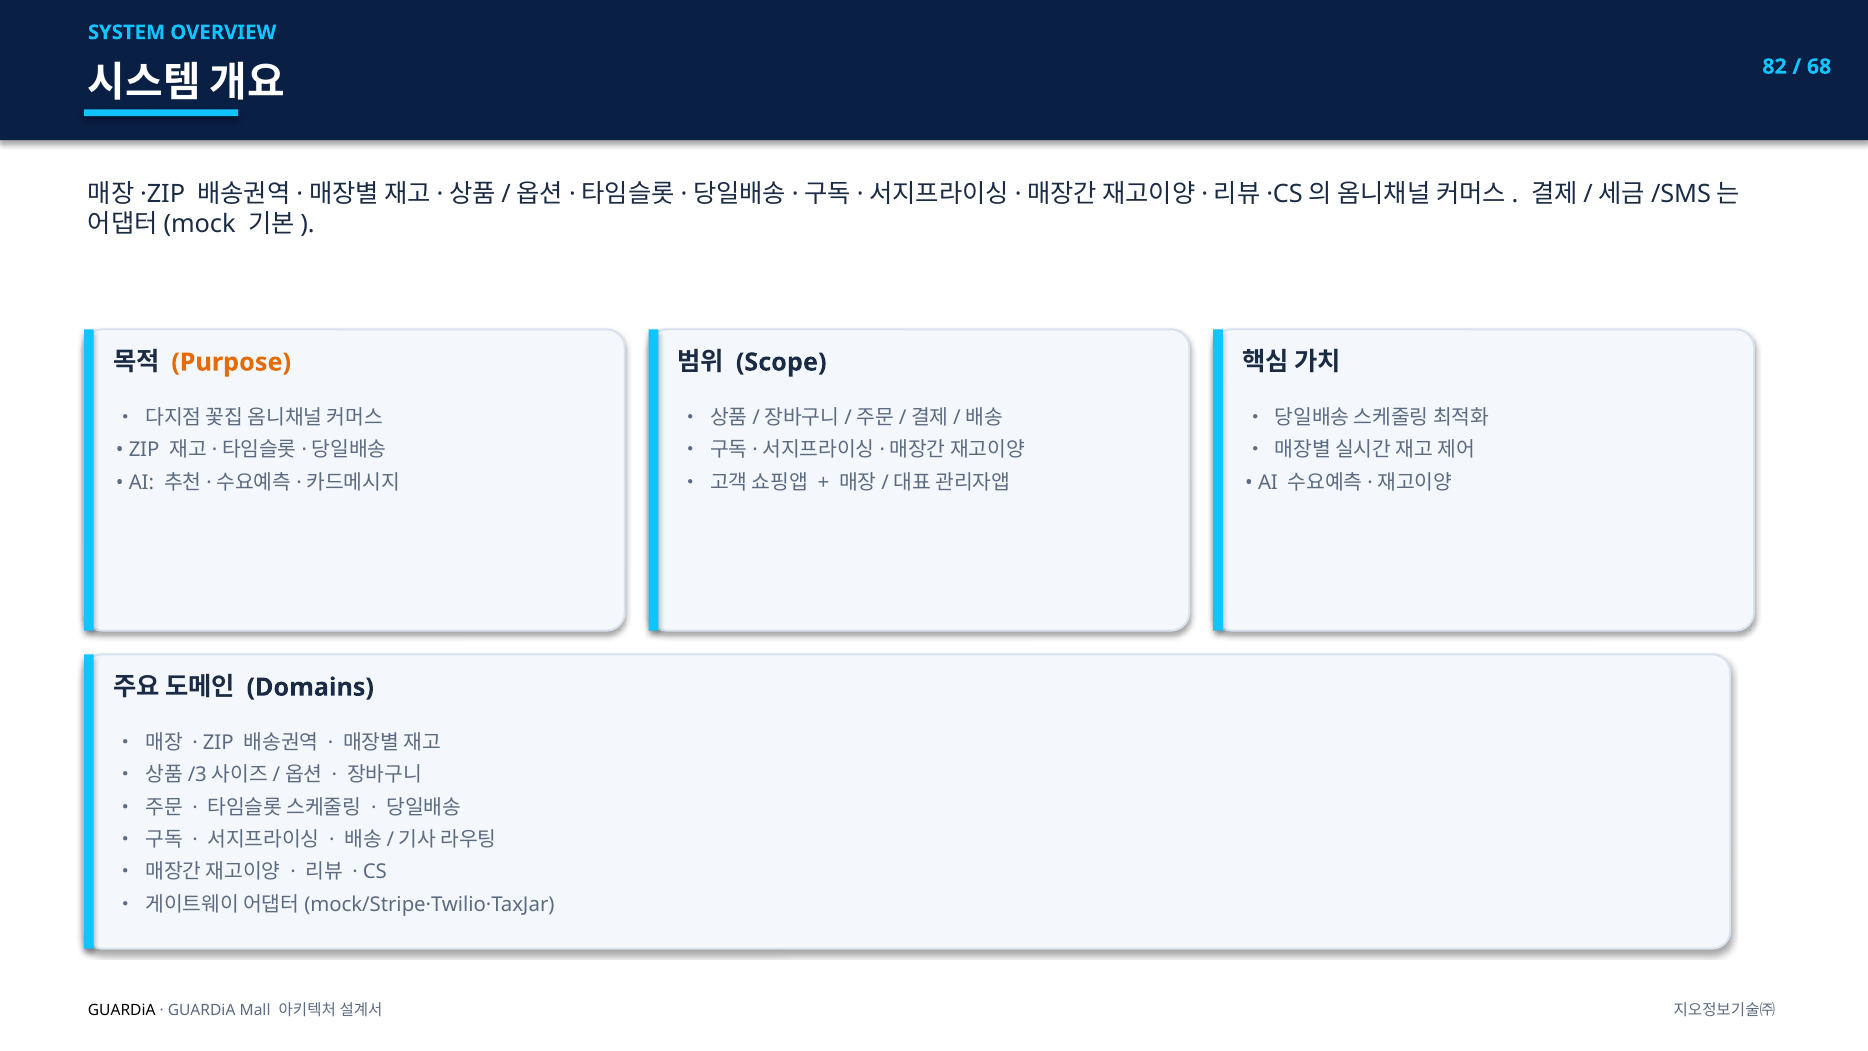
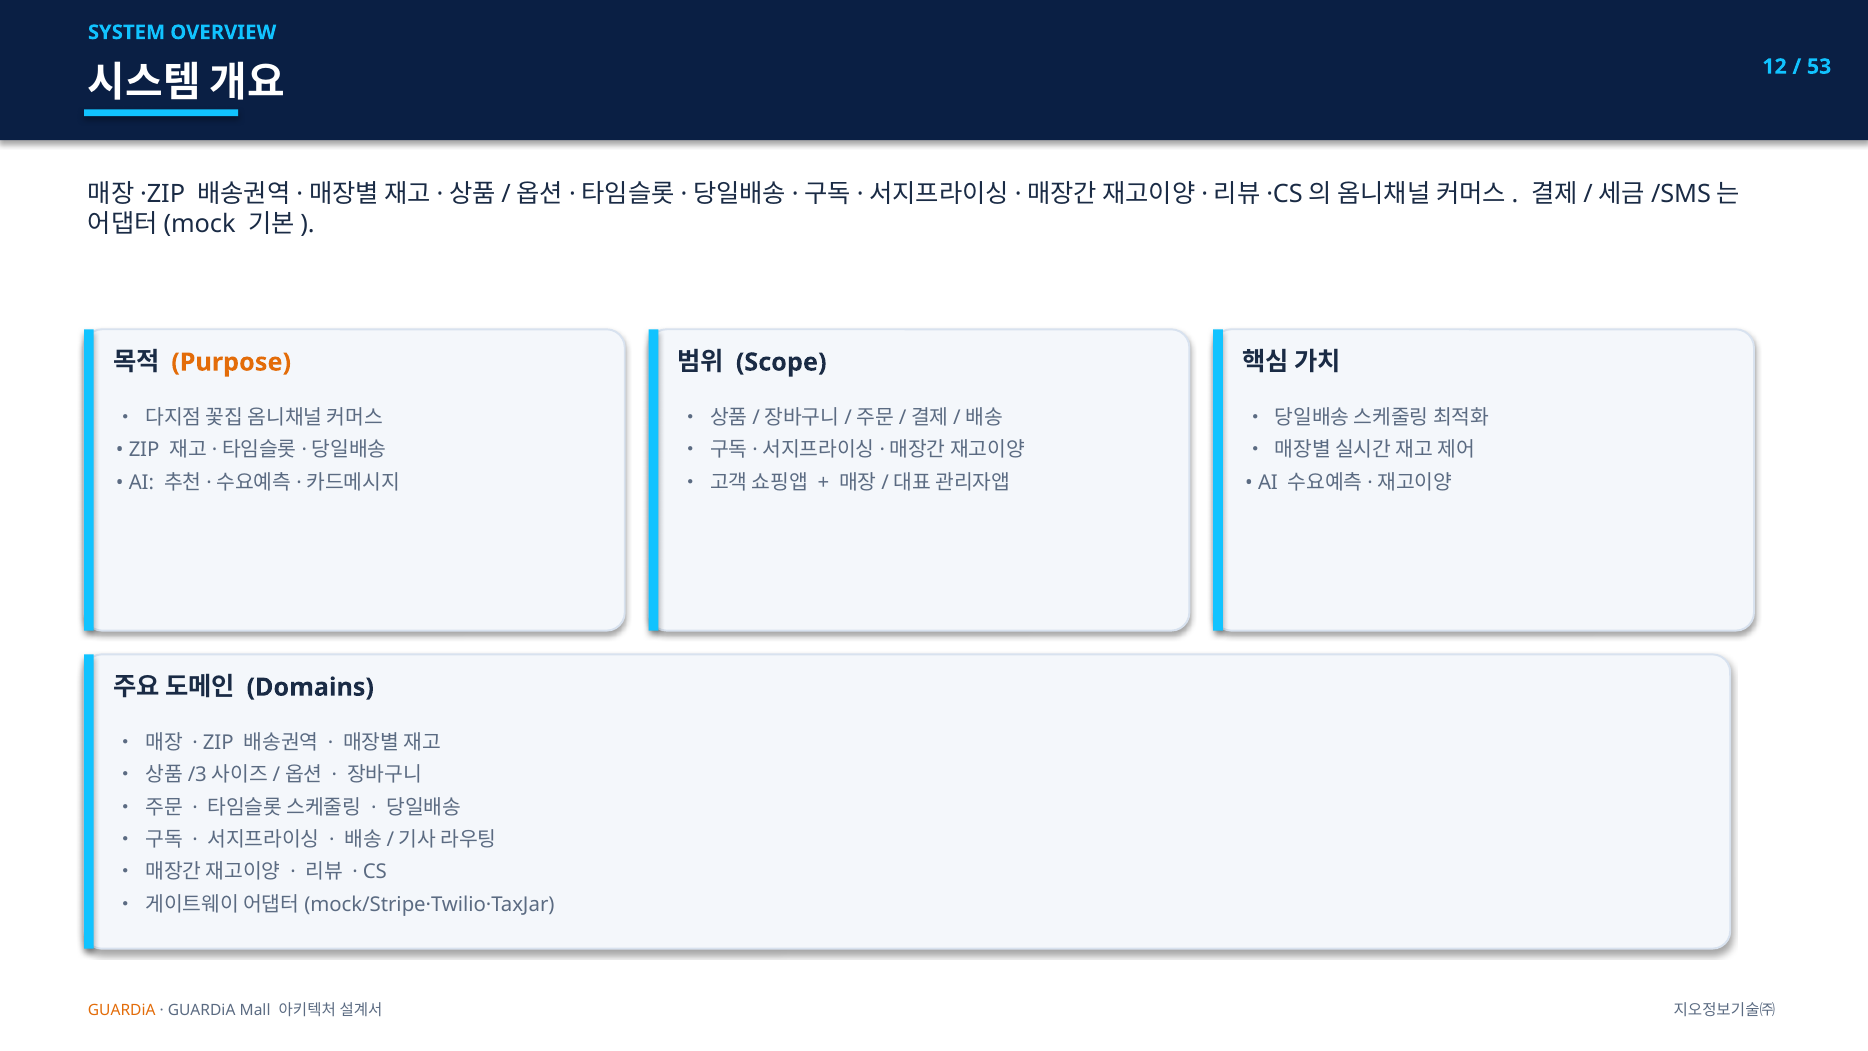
82: 82 -> 12 (1775, 67)
68: 68 -> 53 (1819, 67)
GUARDiA colour: black -> orange (122, 1010)
